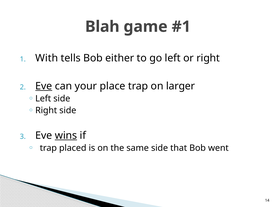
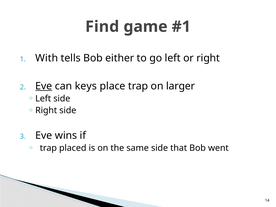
Blah: Blah -> Find (102, 27)
your: your -> keys (86, 86)
wins underline: present -> none (66, 135)
